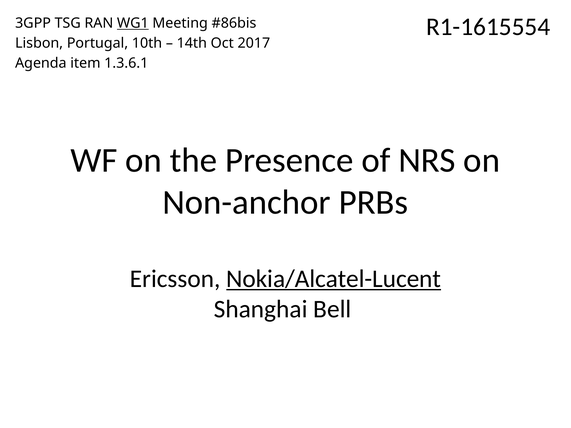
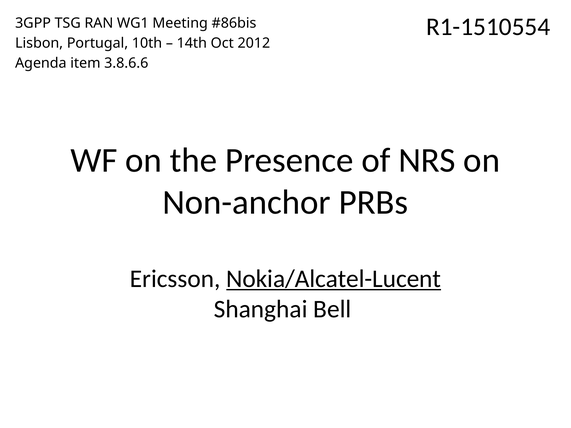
R1-1615554: R1-1615554 -> R1-1510554 (488, 27)
WG1 underline: present -> none (133, 23)
2017: 2017 -> 2012 (254, 43)
1.3.6.1: 1.3.6.1 -> 3.8.6.6 (126, 63)
